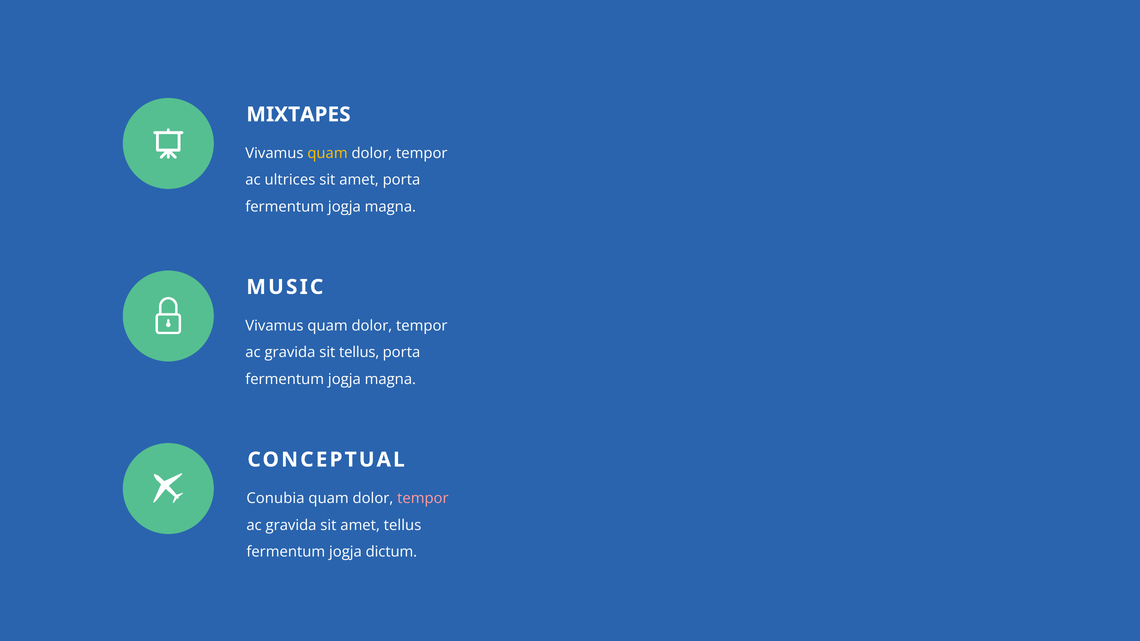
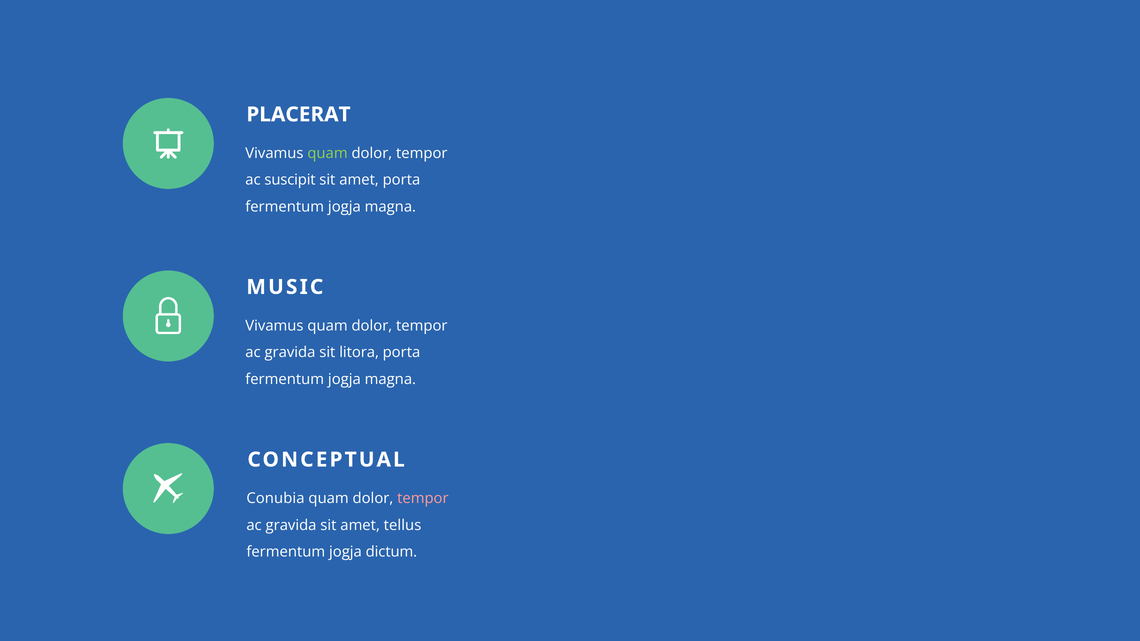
MIXTAPES: MIXTAPES -> PLACERAT (298, 115)
quam colour: yellow -> light green (328, 153)
ultrices: ultrices -> suscipit (290, 180)
sit tellus: tellus -> litora (359, 353)
